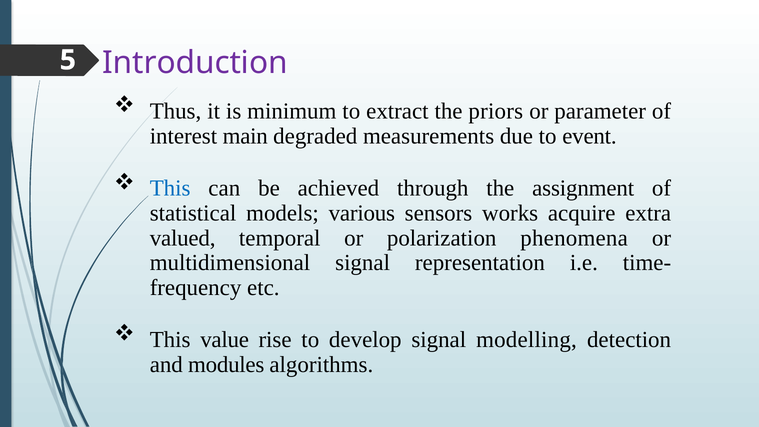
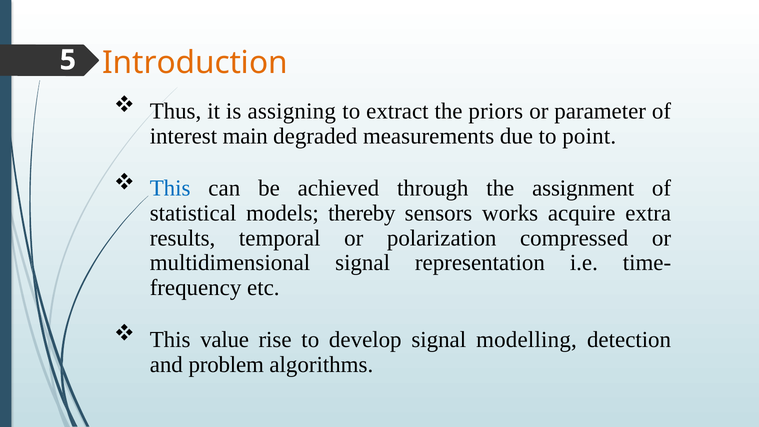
Introduction colour: purple -> orange (195, 63)
minimum: minimum -> assigning (292, 111)
event: event -> point (589, 136)
various: various -> thereby (362, 213)
valued: valued -> results (183, 238)
phenomena: phenomena -> compressed (574, 238)
modules: modules -> problem (226, 365)
